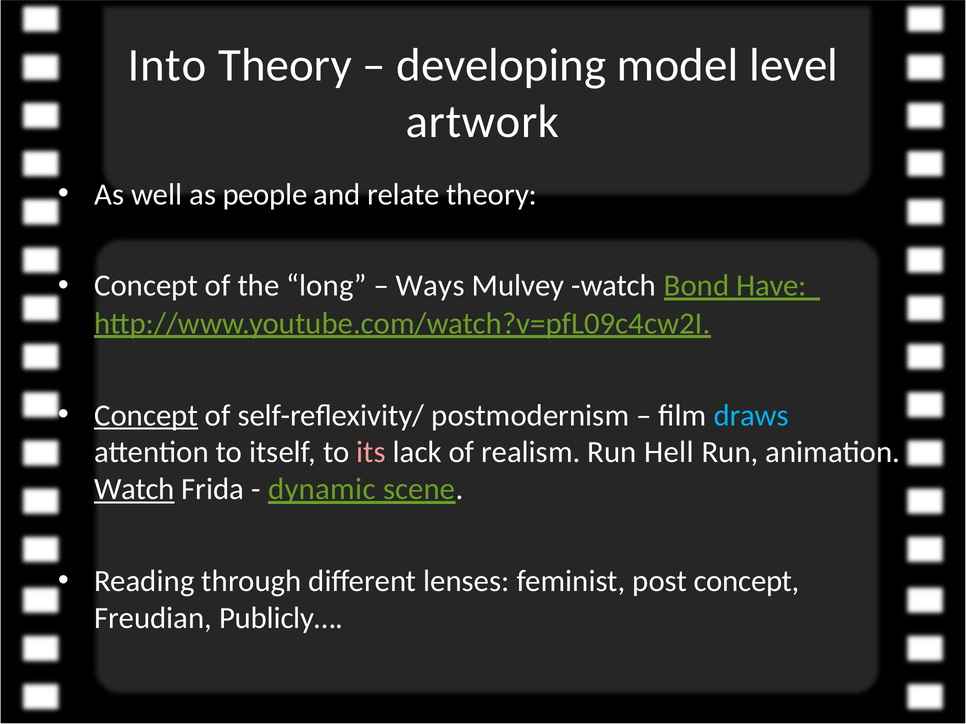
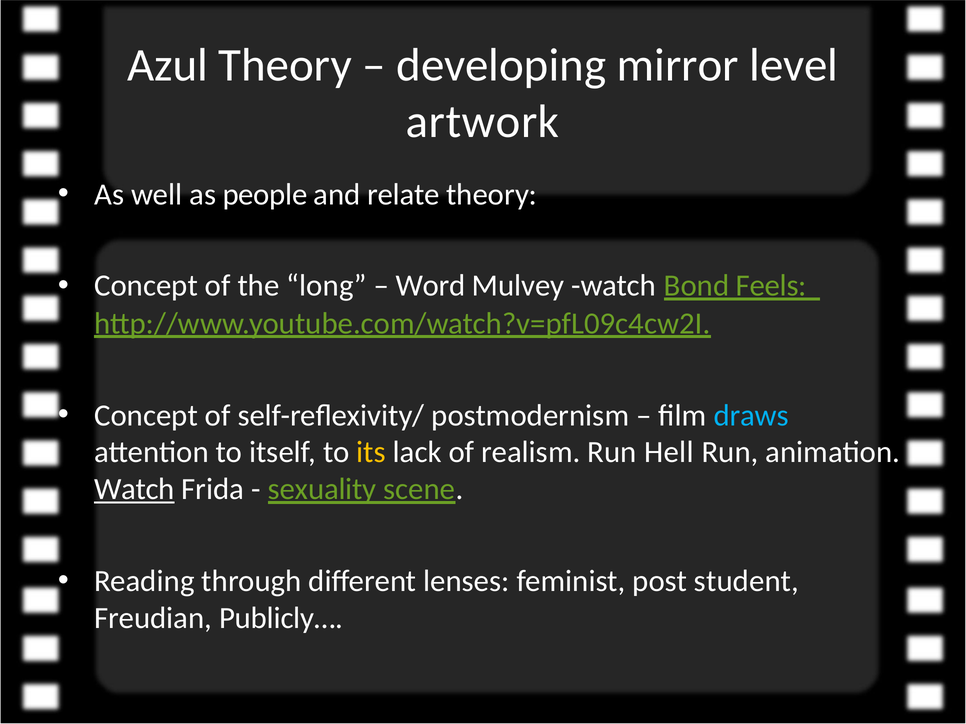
Into: Into -> Azul (167, 65)
model: model -> mirror (678, 65)
Ways: Ways -> Word (431, 286)
Have: Have -> Feels (771, 286)
Concept underline: present -> none (146, 416)
its colour: pink -> yellow (371, 453)
dynamic: dynamic -> sexuality (322, 490)
post concept: concept -> student (746, 582)
